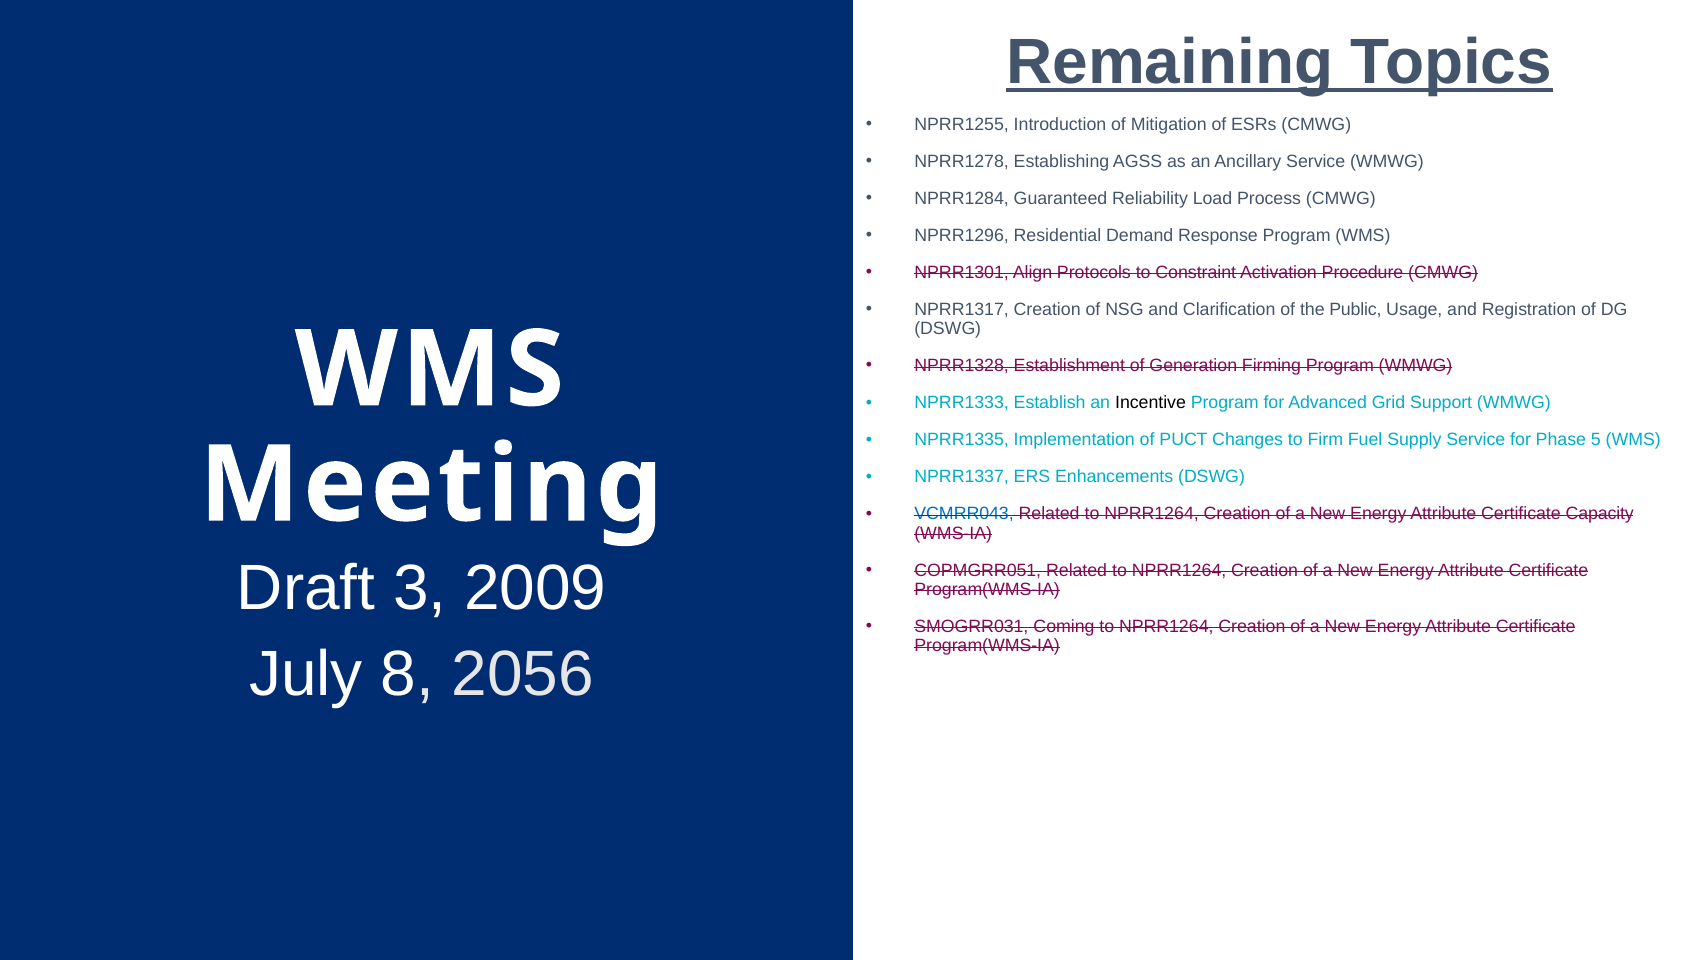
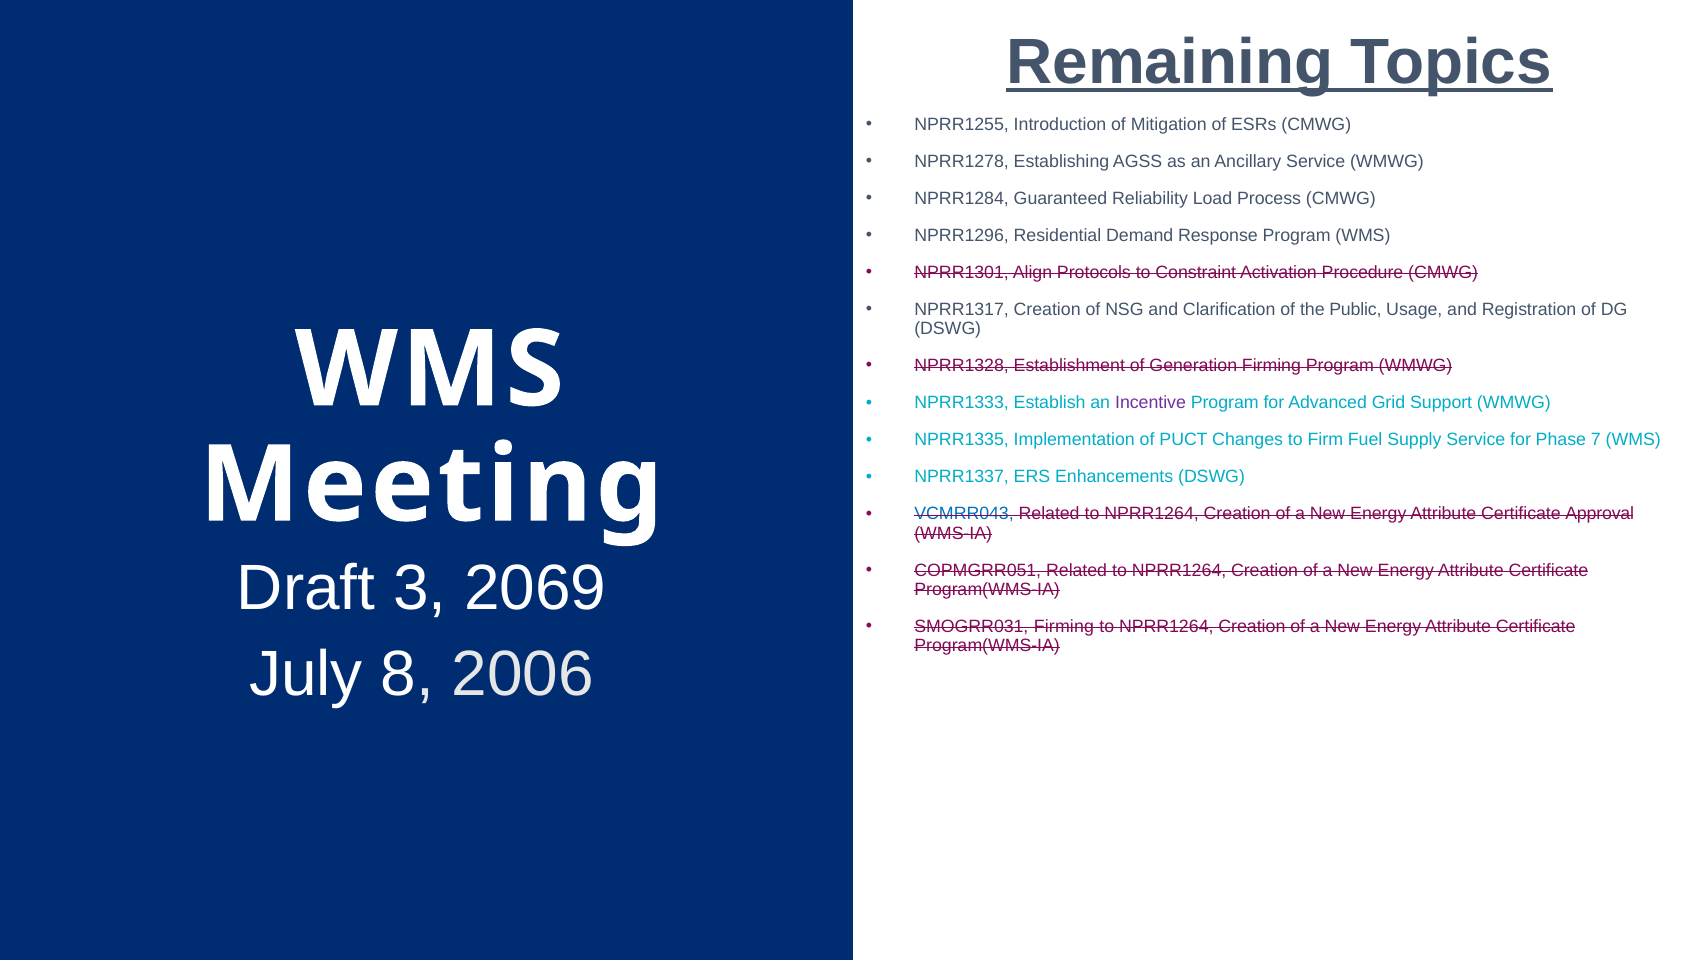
Incentive colour: black -> purple (1151, 403)
5: 5 -> 7 (1596, 440)
Capacity: Capacity -> Approval (1600, 514)
2009: 2009 -> 2069 (535, 588)
SMOGRR031 Coming: Coming -> Firming (1064, 626)
2056: 2056 -> 2006 (523, 675)
